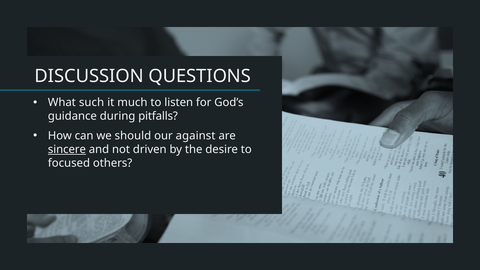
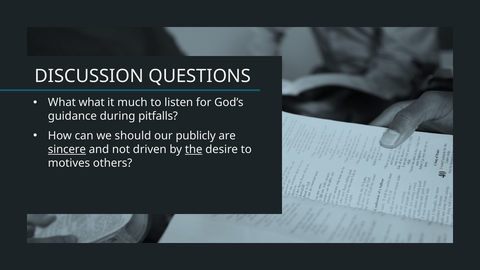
What such: such -> what (92, 103)
against: against -> publicly (196, 136)
the underline: none -> present (194, 149)
focused: focused -> motives (69, 163)
